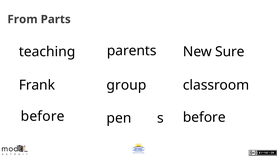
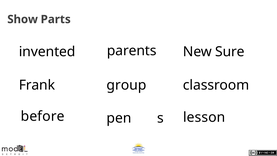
From: From -> Show (23, 19)
teaching: teaching -> invented (47, 52)
s before: before -> lesson (204, 117)
